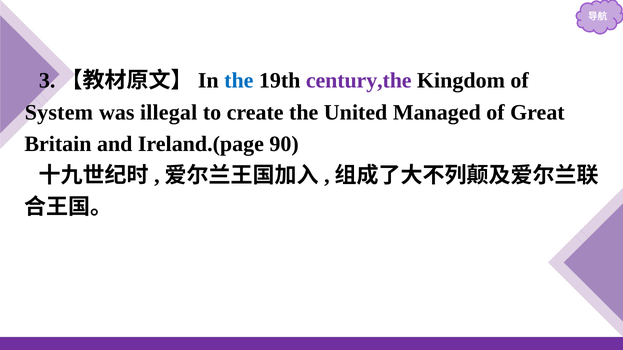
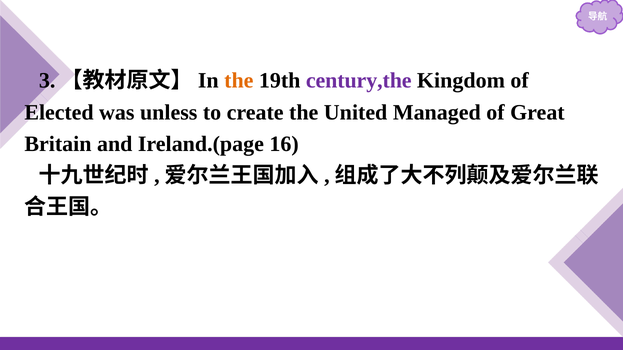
the colour: blue -> orange (239, 81)
System: System -> Elected (59, 112)
illegal: illegal -> unless (169, 112)
90: 90 -> 16 (284, 144)
